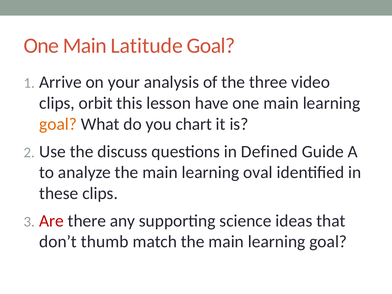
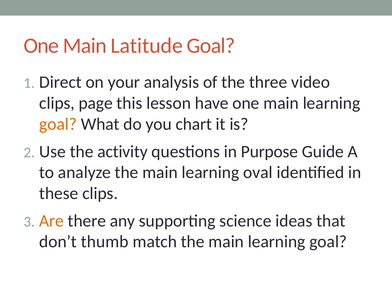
Arrive: Arrive -> Direct (60, 82)
orbit: orbit -> page (96, 103)
discuss: discuss -> activity (123, 152)
Defined: Defined -> Purpose (269, 152)
Are colour: red -> orange (52, 221)
